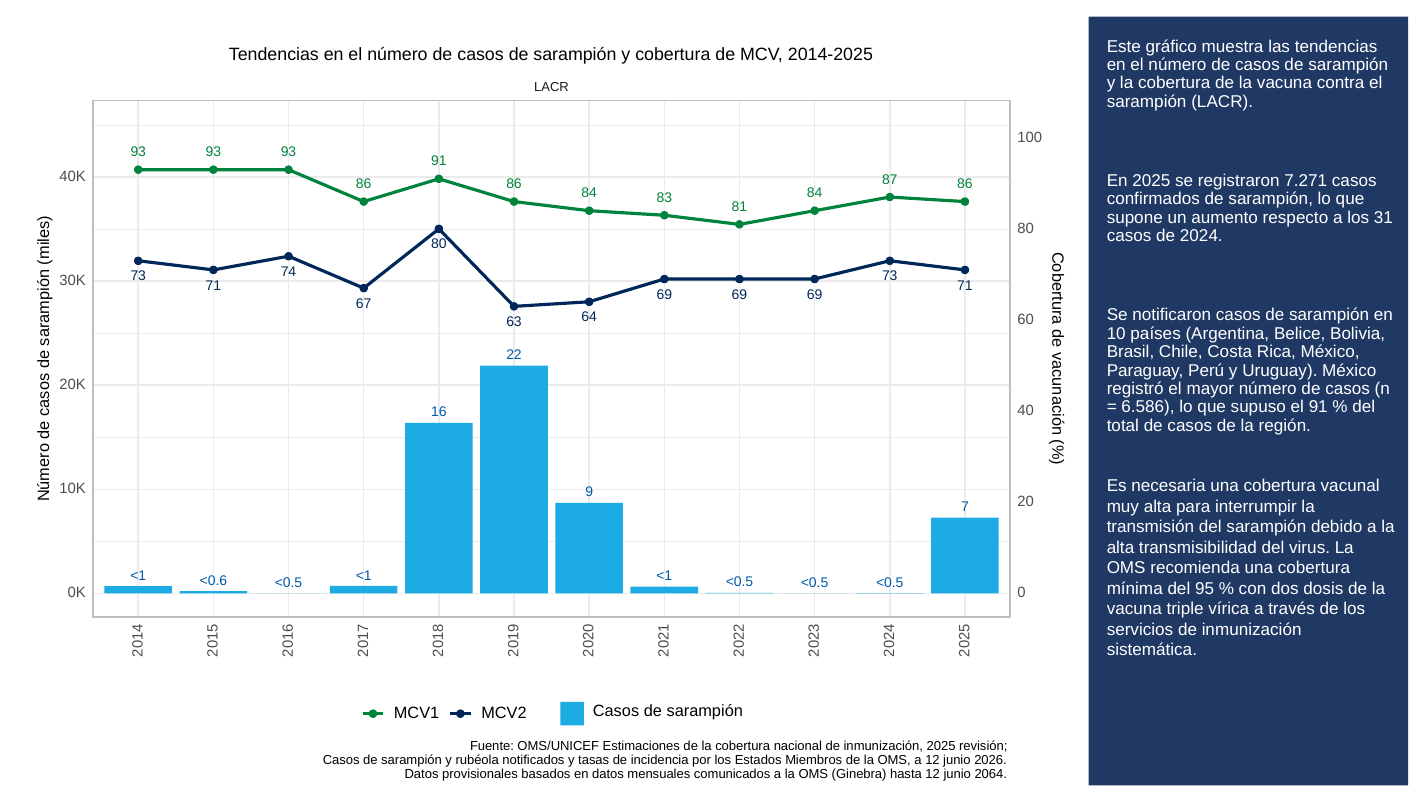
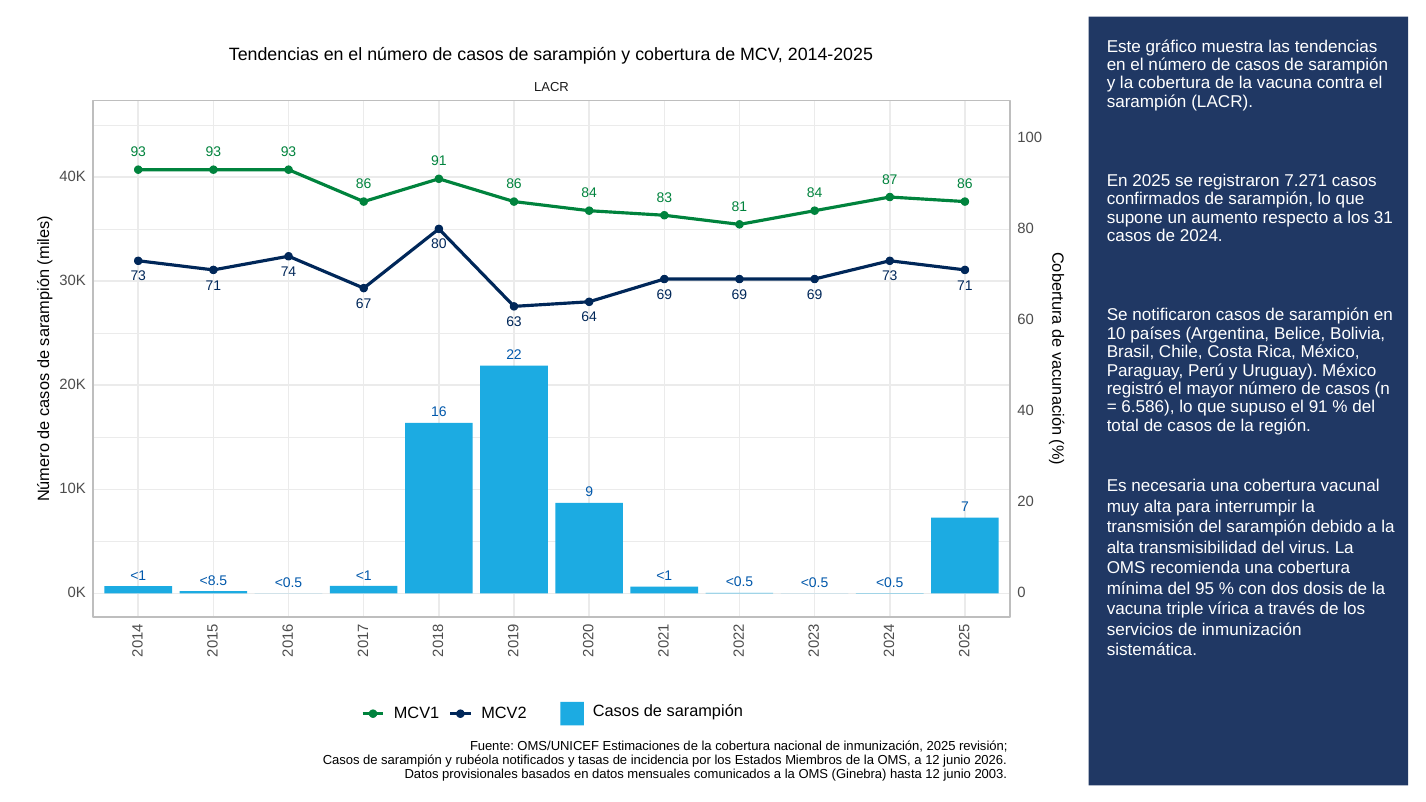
<0.6: <0.6 -> <8.5 (213, 581)
2064: 2064 -> 2003 (991, 774)
